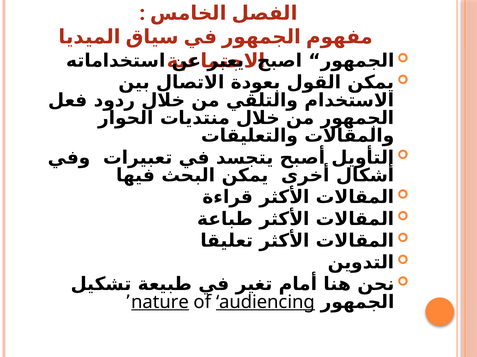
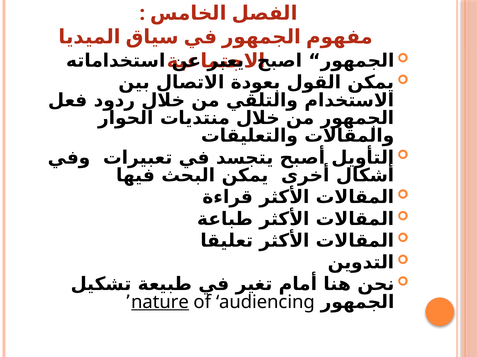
audiencing underline: present -> none (265, 303)
